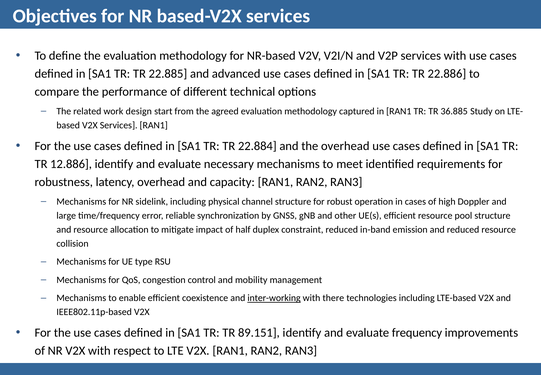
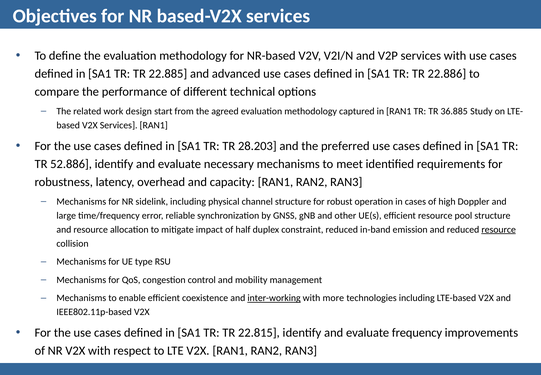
22.884: 22.884 -> 28.203 (257, 146)
the overhead: overhead -> preferred (345, 146)
12.886: 12.886 -> 52.886 (71, 164)
resource underline: none -> present (499, 229)
there: there -> more (333, 298)
89.151: 89.151 -> 22.815 (259, 332)
